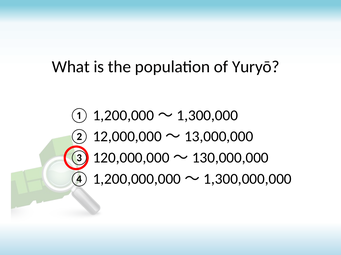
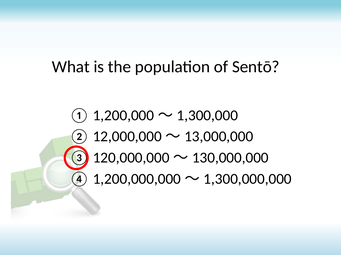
Yuryō: Yuryō -> Sentō (256, 67)
